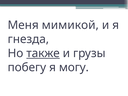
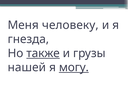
мимикой: мимикой -> человеку (70, 25)
побегу: побегу -> нашей (27, 67)
могу underline: none -> present (74, 67)
